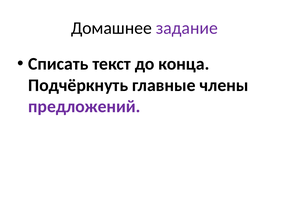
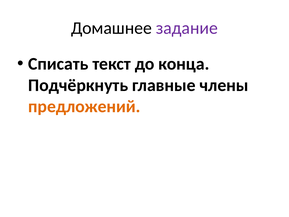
предложений colour: purple -> orange (84, 106)
